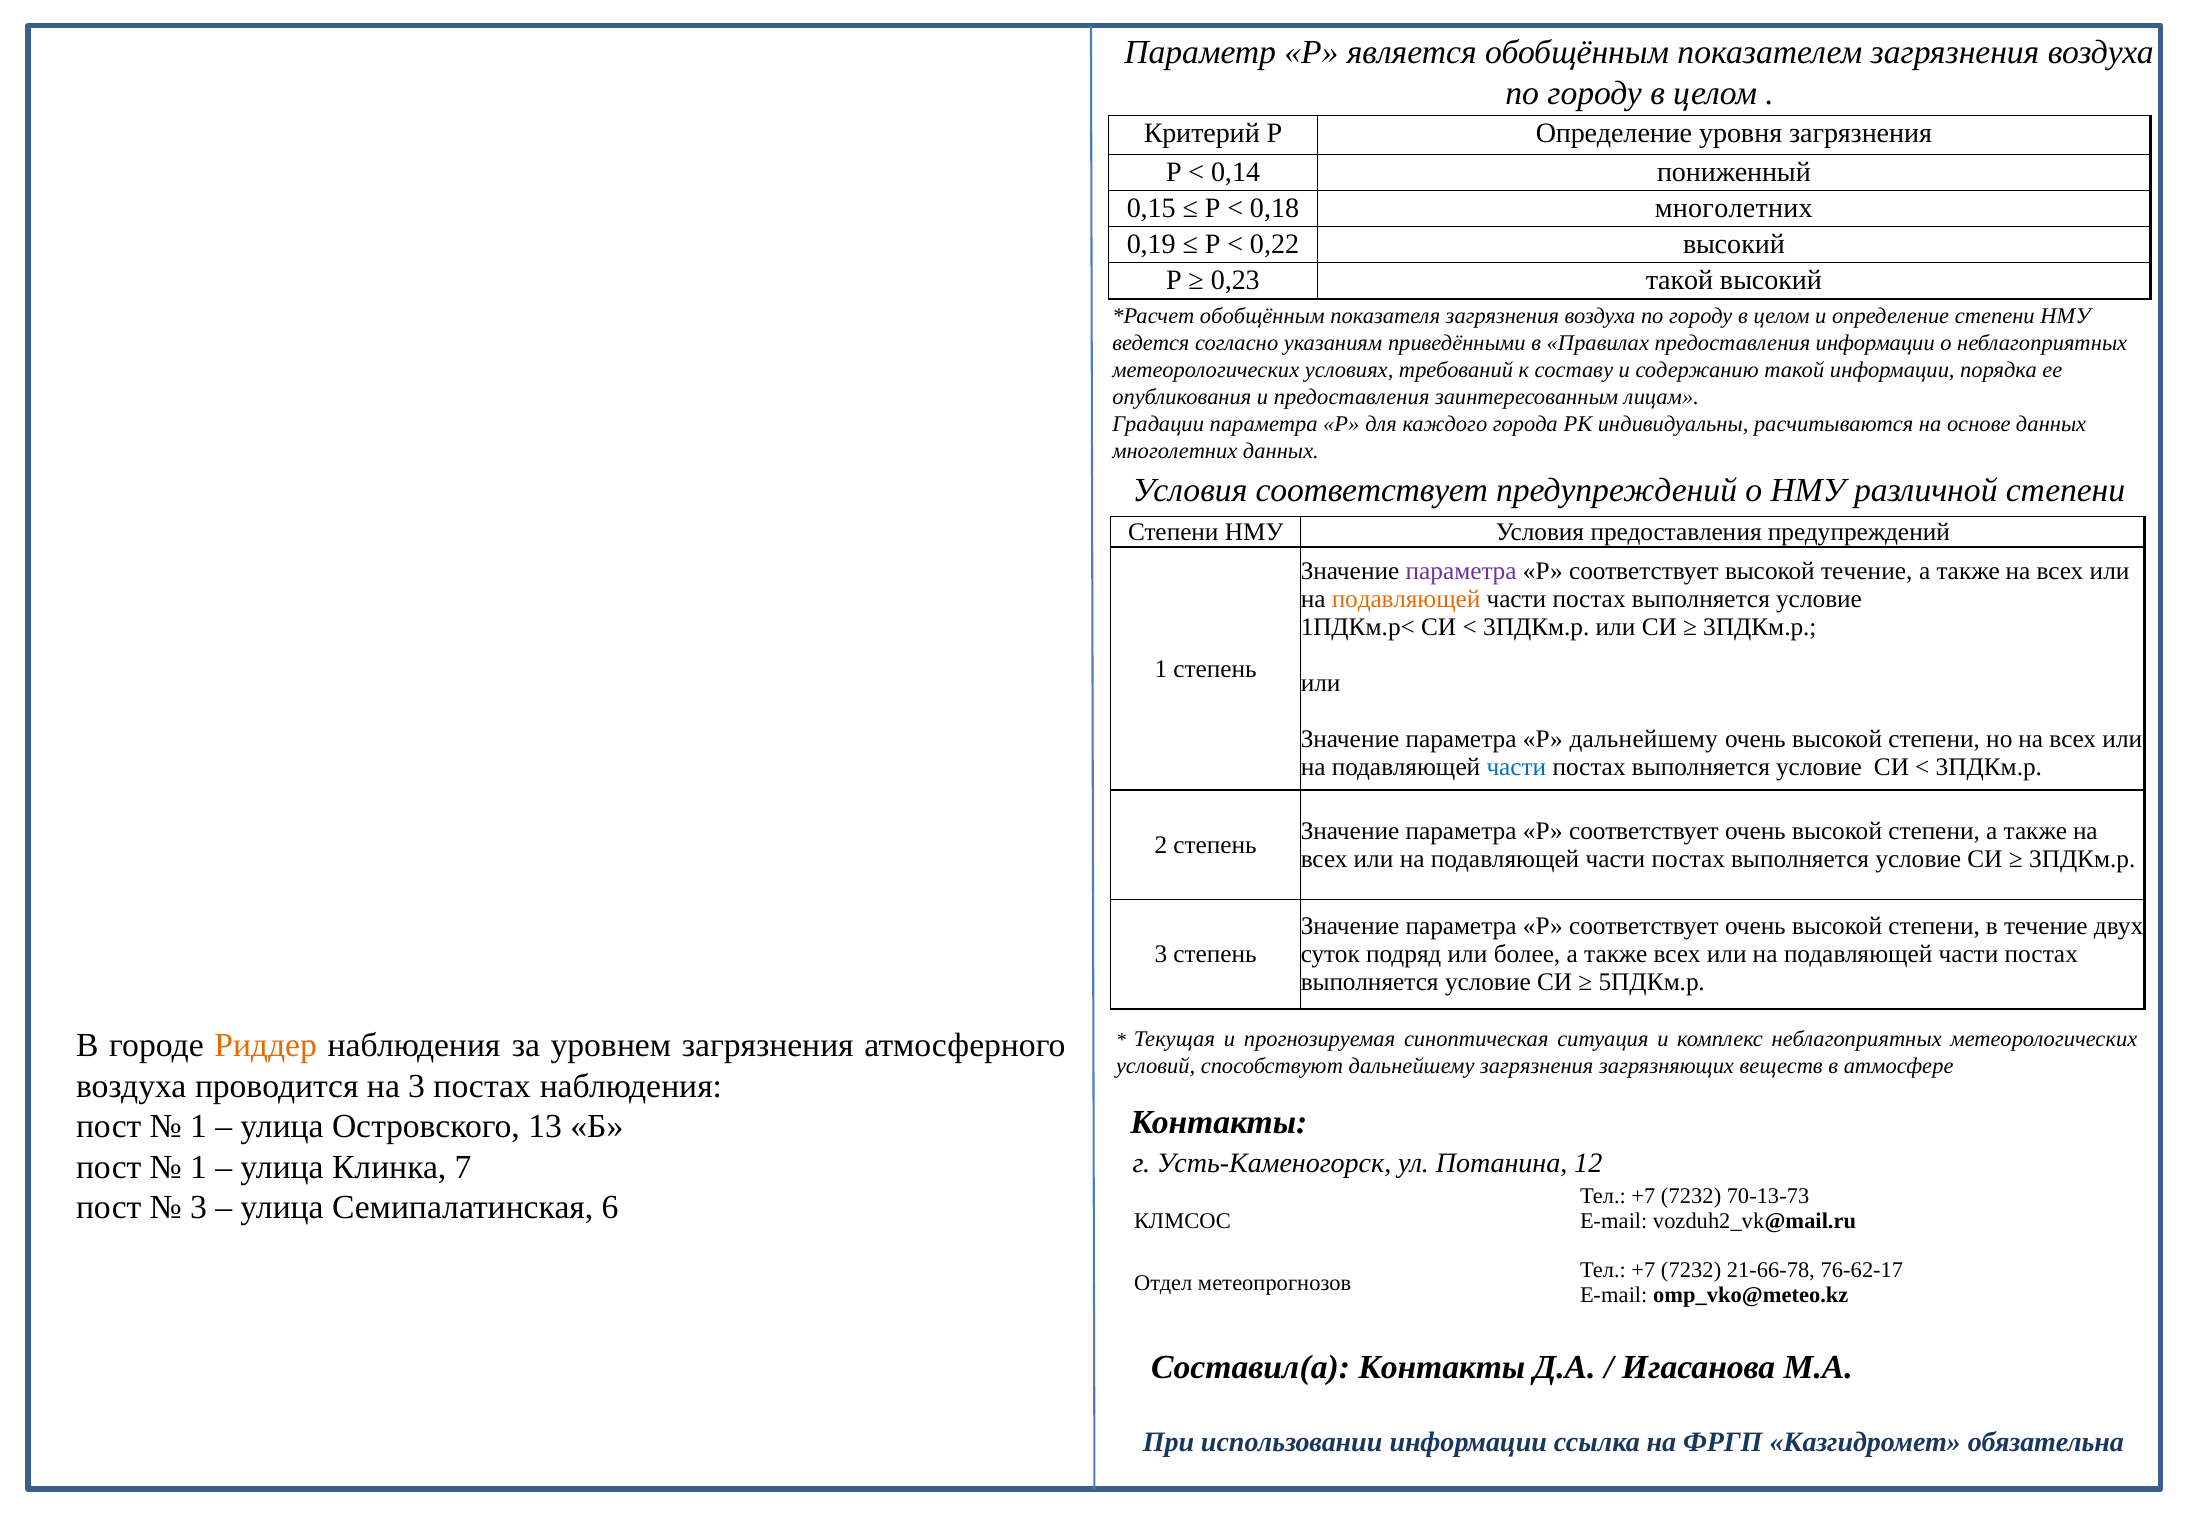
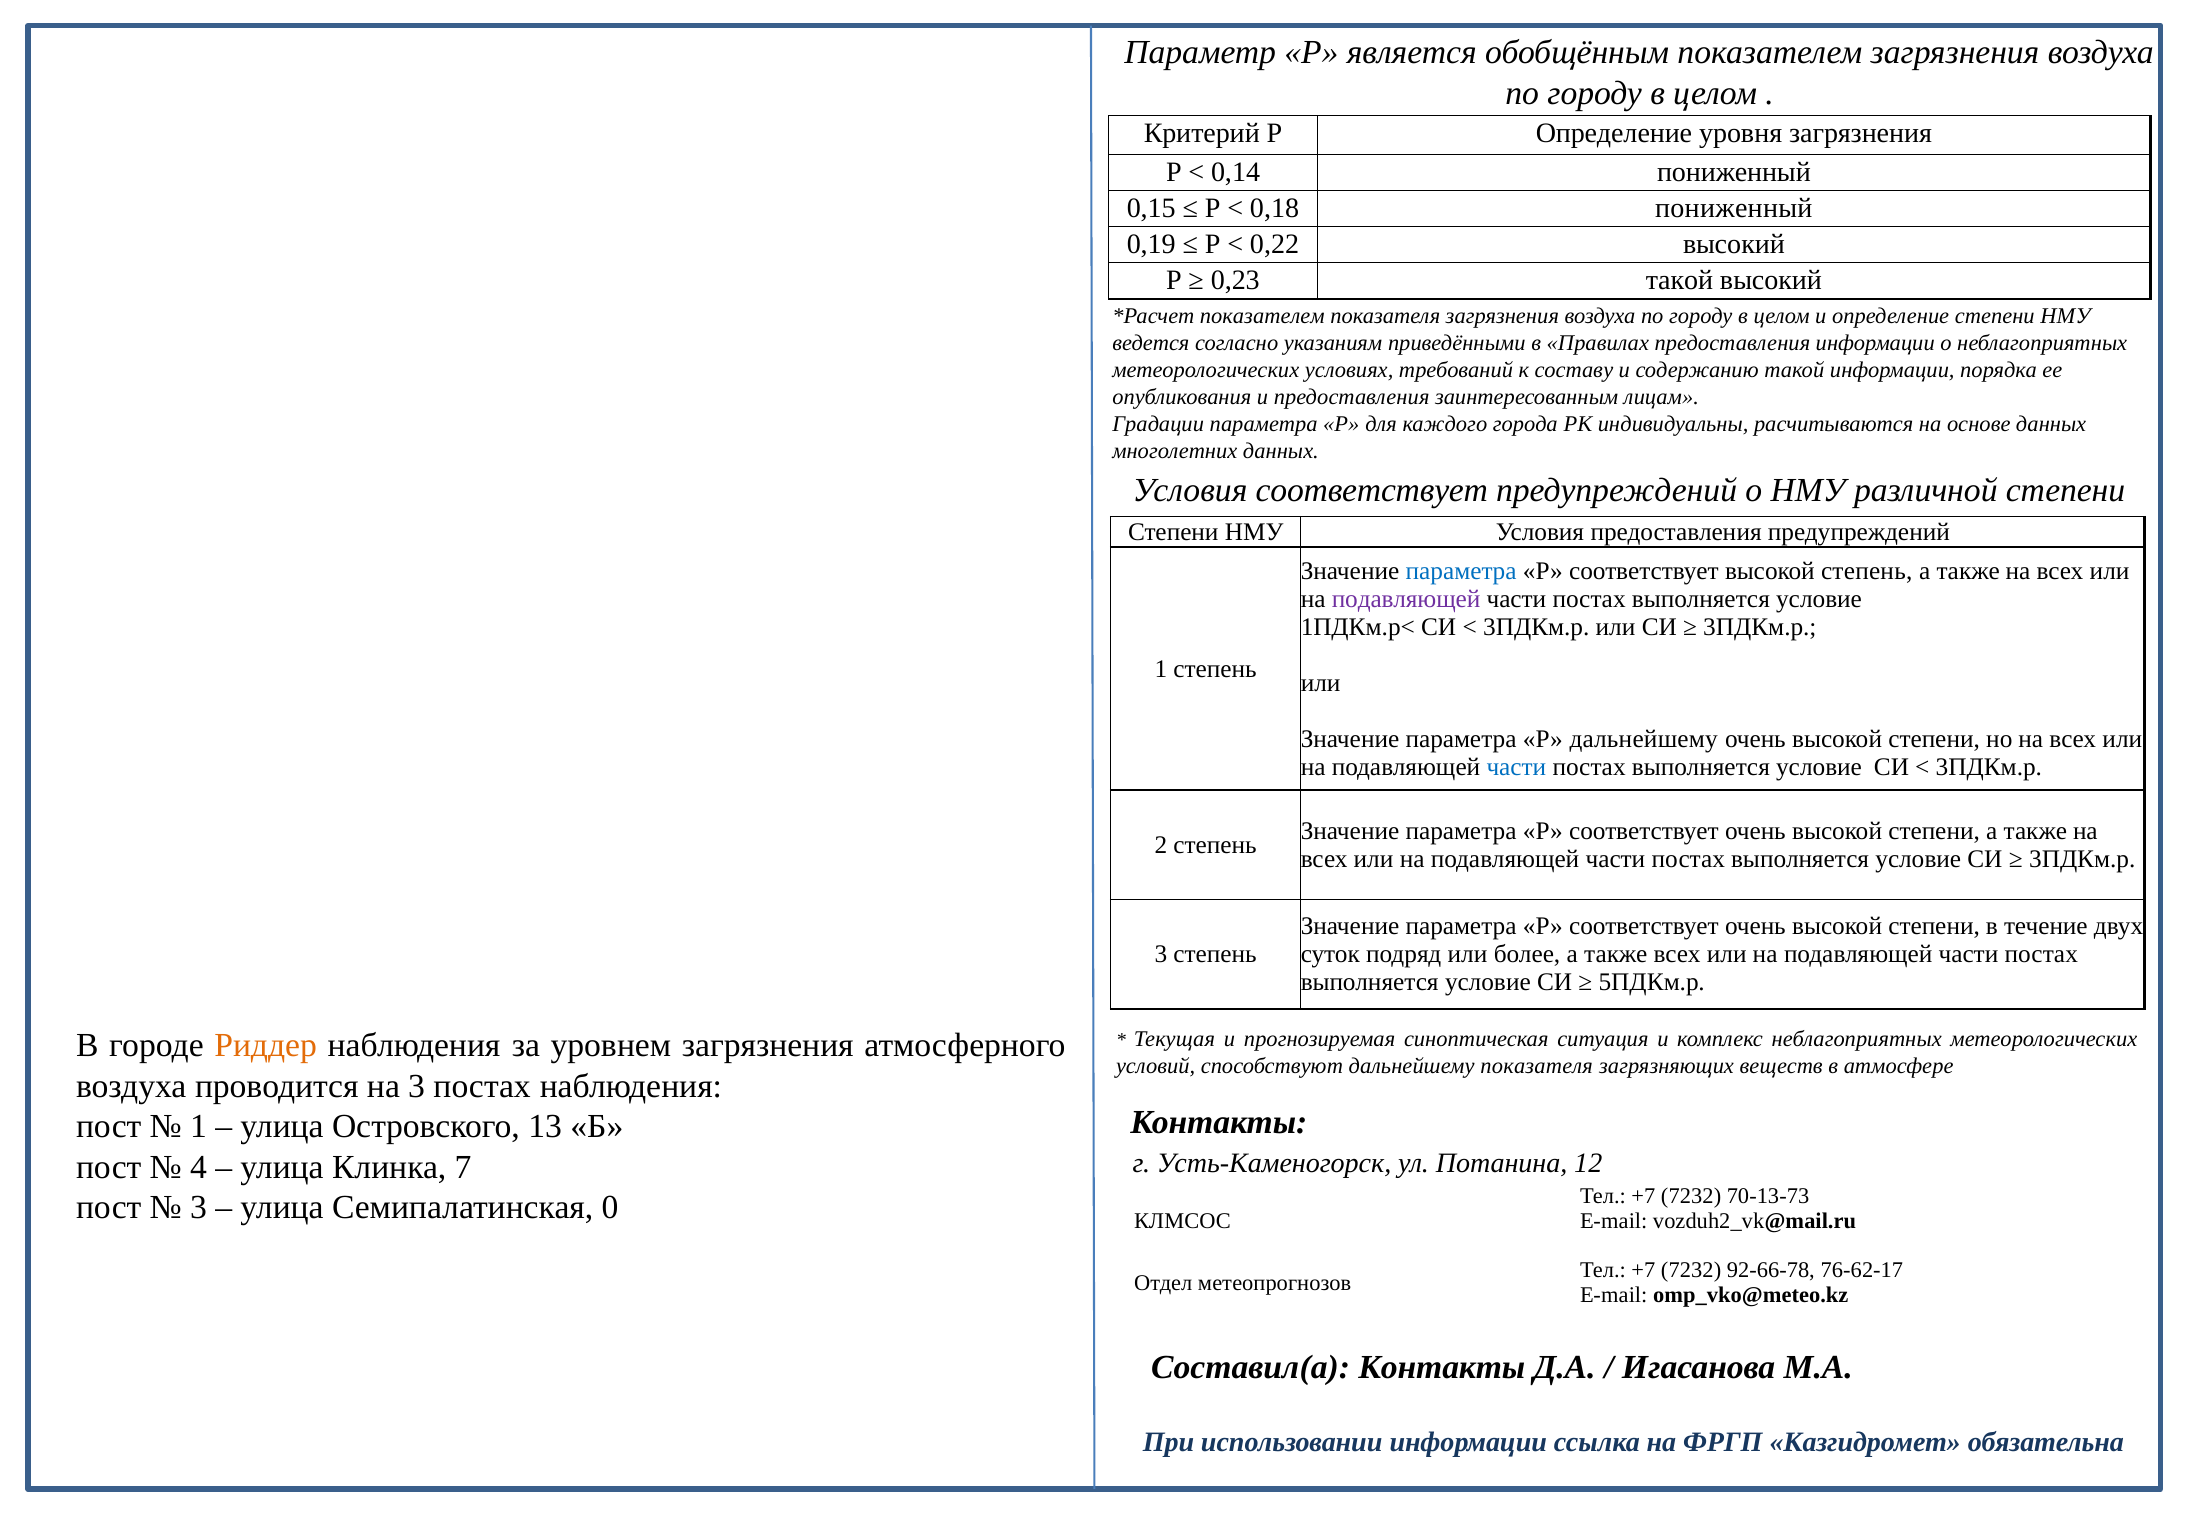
0,18 многолетних: многолетних -> пониженный (1734, 208)
обобщённым: обобщённым -> показателем (1262, 316)
параметра colour: purple -> blue (1461, 571)
высокой течение: течение -> степень (1867, 571)
подавляющей colour: orange -> purple (1406, 599)
дальнейшему загрязнения: загрязнения -> показателя (1537, 1066)
1: 1 -> 4 (198, 1167)
6: 6 -> 0 (610, 1208)
21-66-78: 21-66-78 -> 92-66-78 (1771, 1271)
